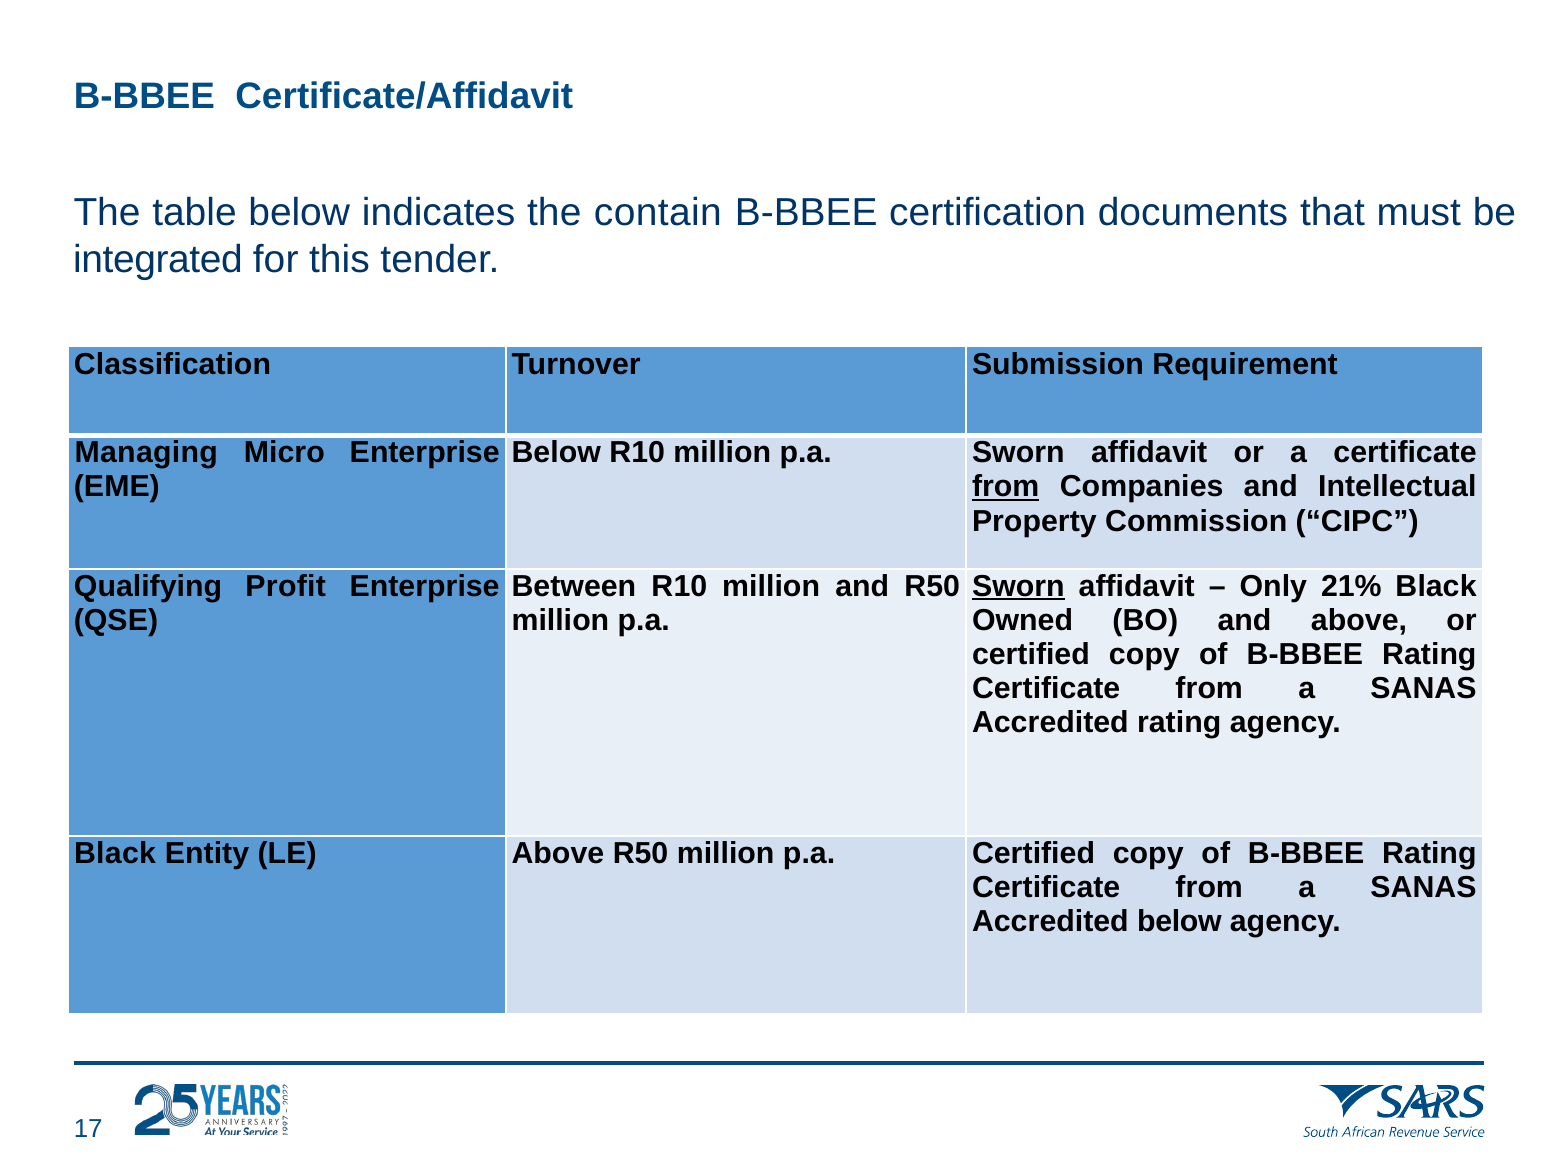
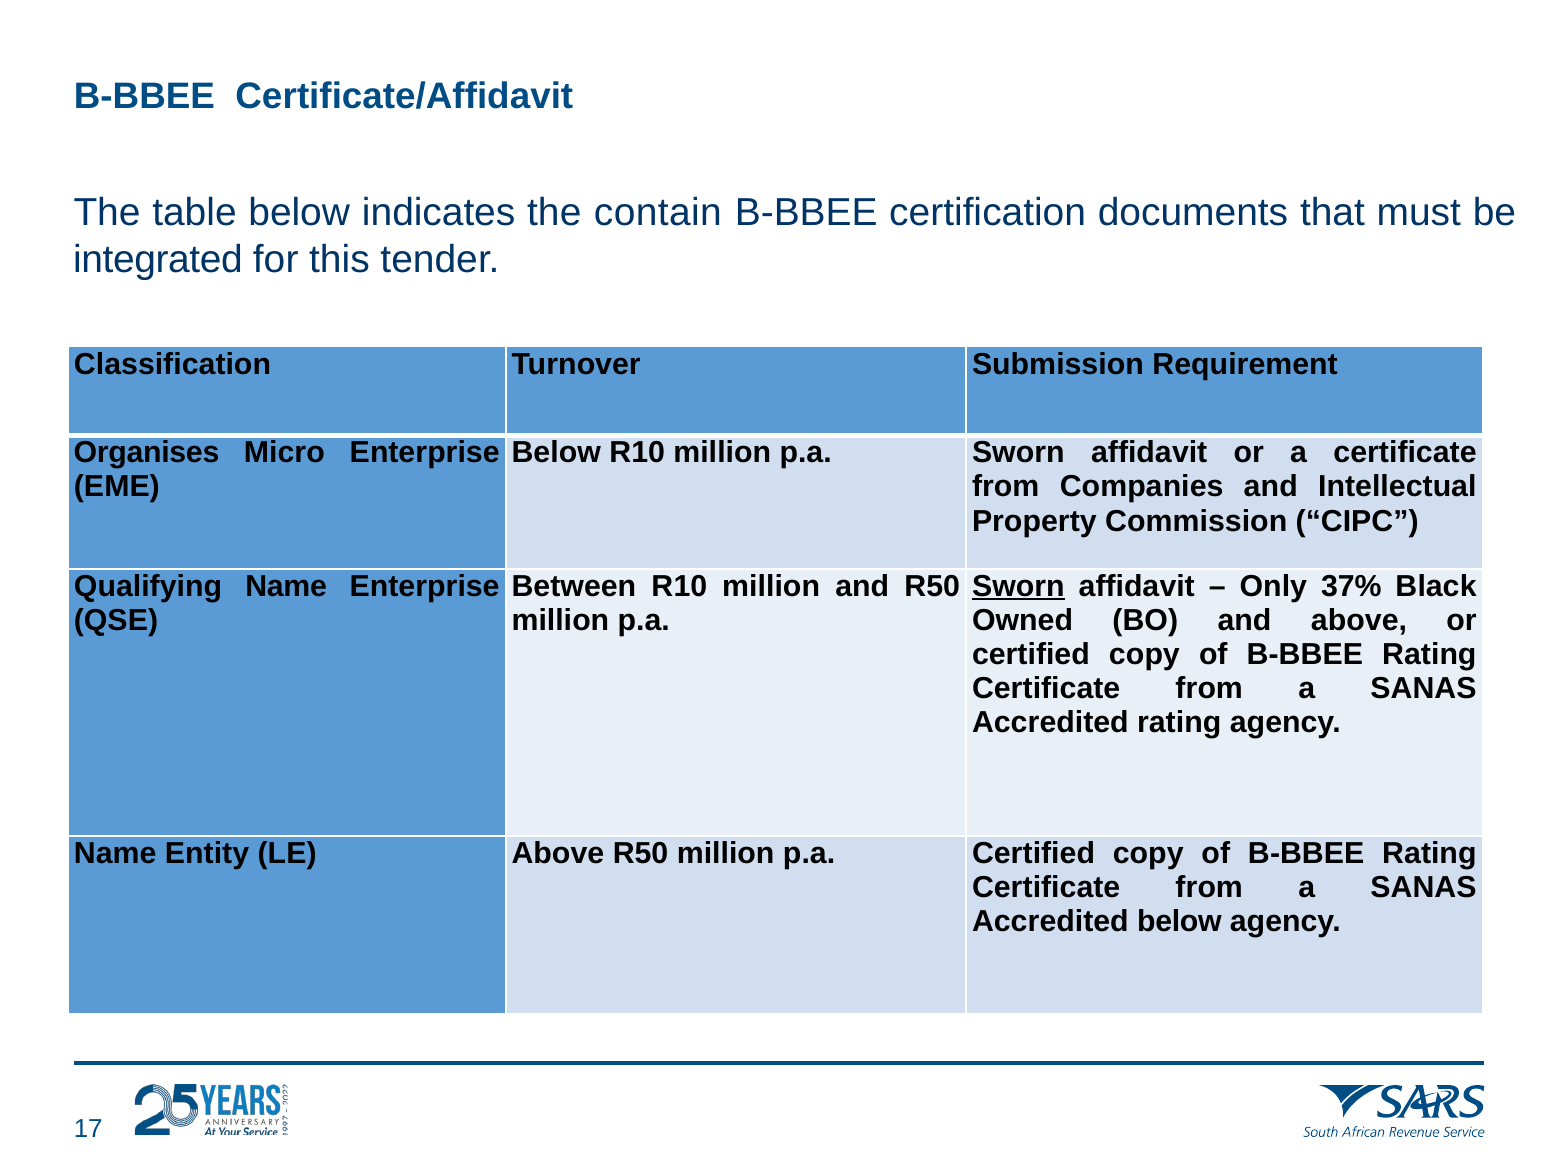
Managing: Managing -> Organises (147, 453)
from underline: present -> none (1006, 487)
Qualifying Profit: Profit -> Name (286, 586)
21%: 21% -> 37% (1351, 586)
Black: Black -> Name (115, 853)
